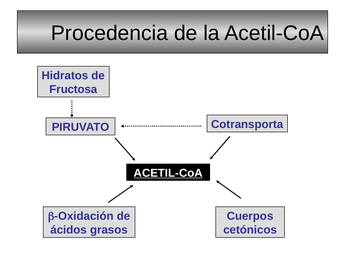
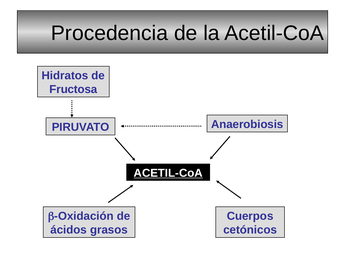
Cotransporta: Cotransporta -> Anaerobiosis (247, 125)
